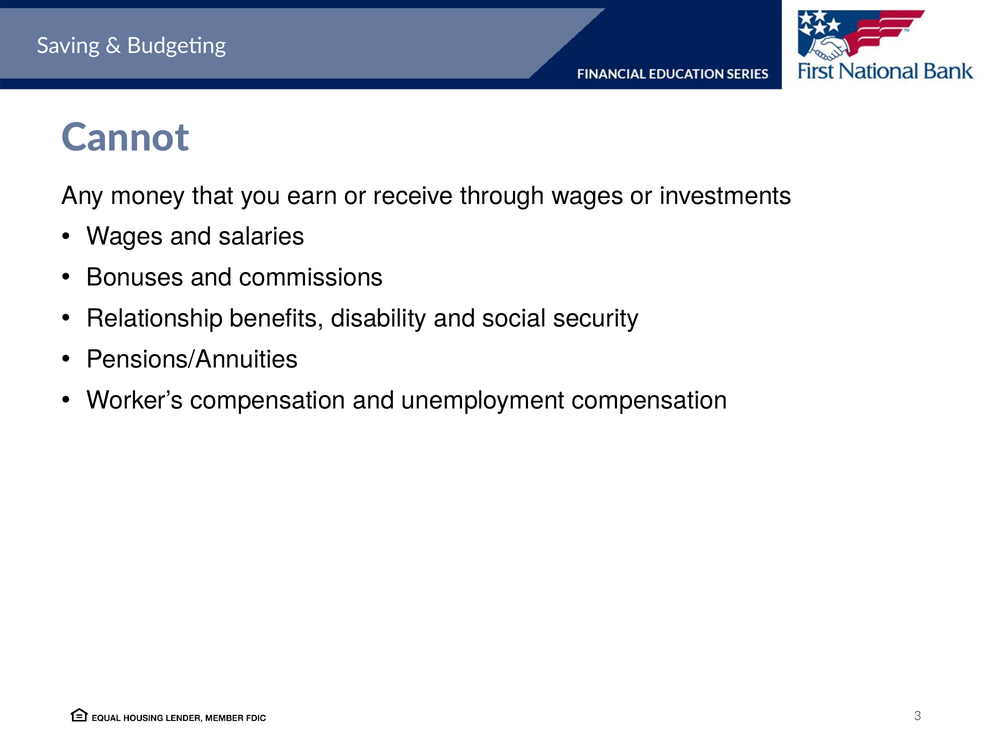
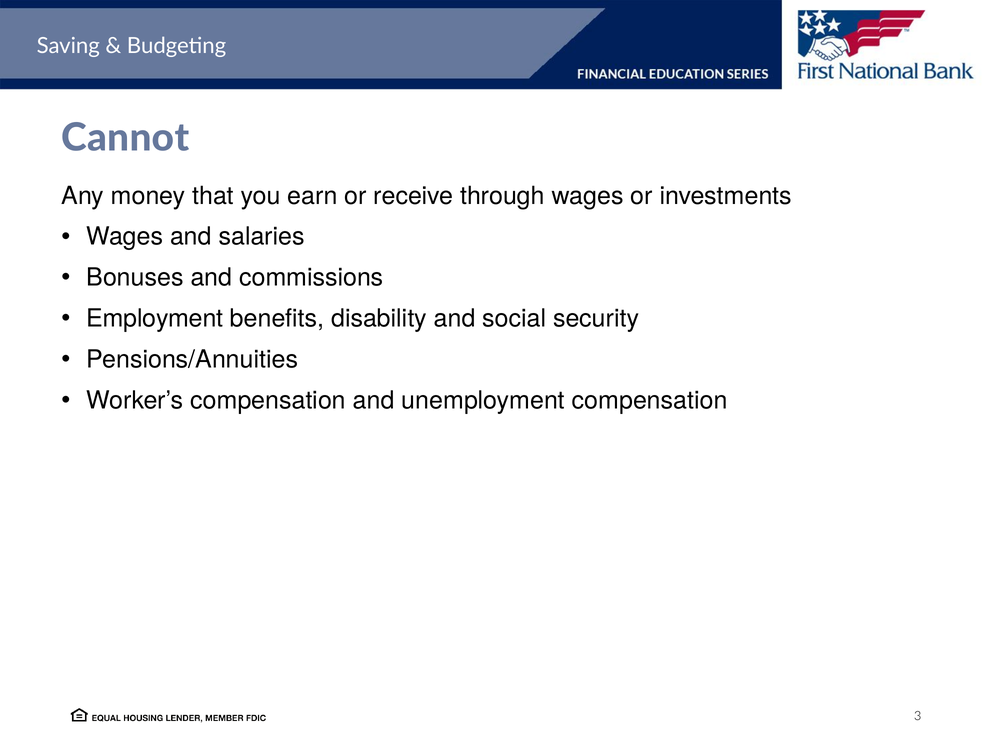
Relationship: Relationship -> Employment (155, 319)
